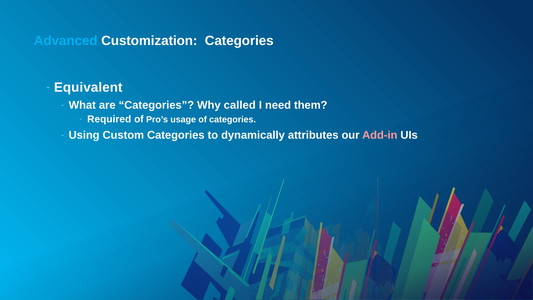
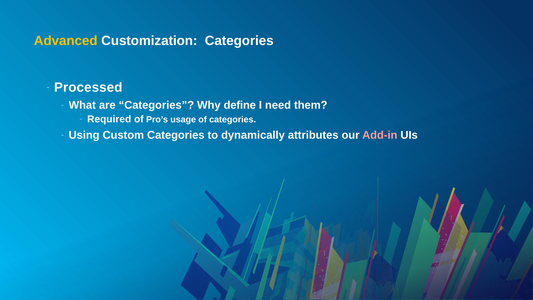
Advanced colour: light blue -> yellow (66, 41)
Equivalent: Equivalent -> Processed (88, 87)
called: called -> define (240, 105)
